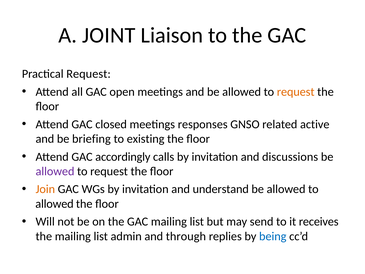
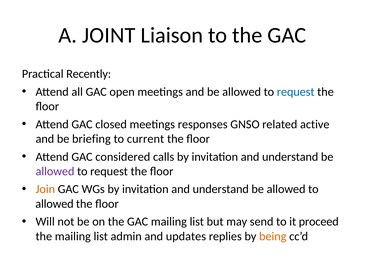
Practical Request: Request -> Recently (89, 74)
request colour: orange -> blue (296, 92)
existing: existing -> current (146, 139)
accordingly: accordingly -> considered (123, 157)
discussions: discussions -> understand (290, 157)
receives: receives -> proceed (319, 221)
through: through -> updates (186, 236)
being colour: blue -> orange (273, 236)
